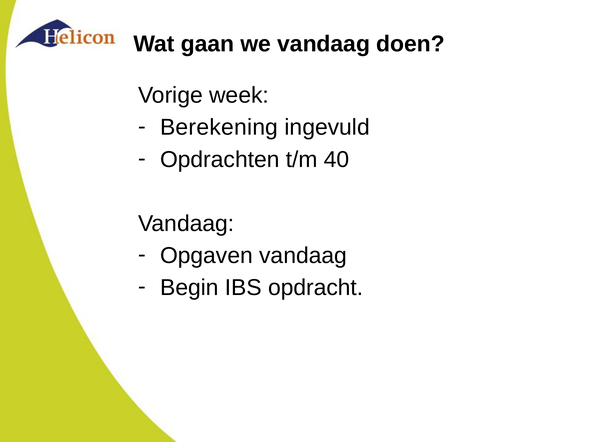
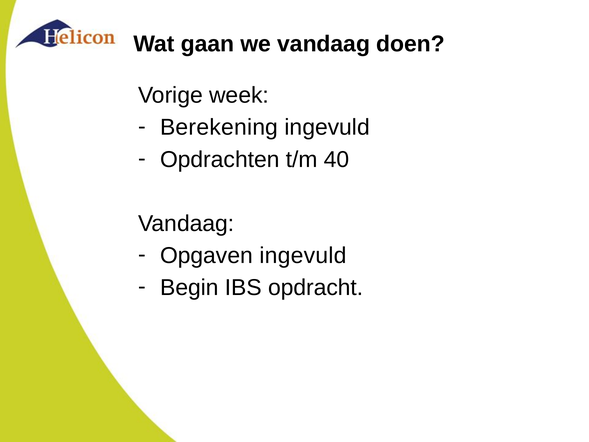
Opgaven vandaag: vandaag -> ingevuld (303, 255)
